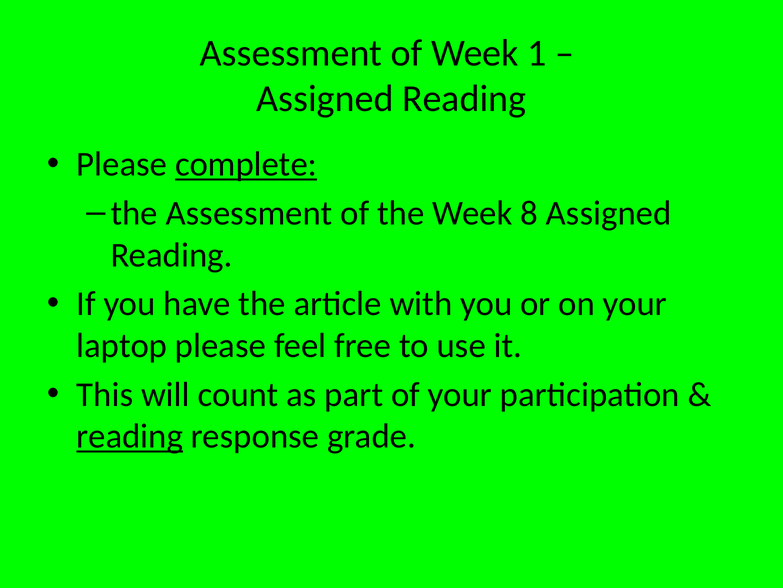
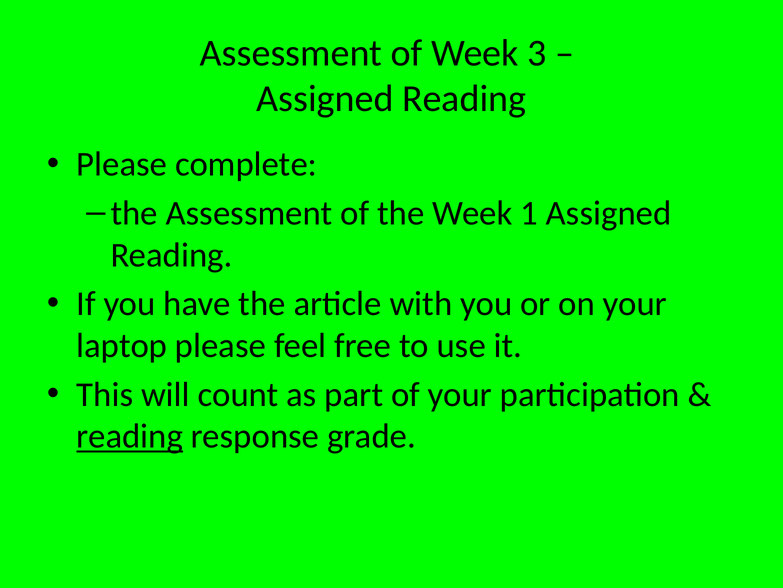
1: 1 -> 3 (537, 53)
complete underline: present -> none (246, 164)
8: 8 -> 1 (529, 213)
